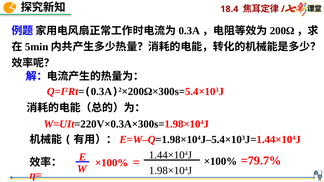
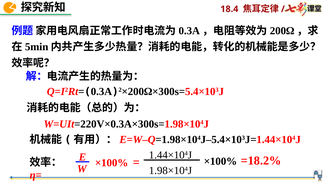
=79.7%: =79.7% -> =18.2% (261, 161)
